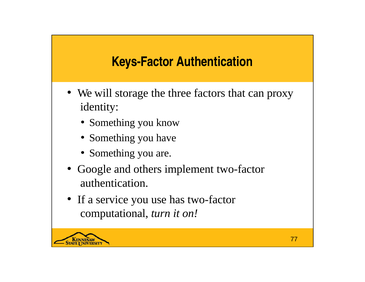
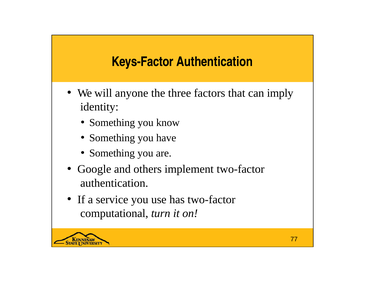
storage: storage -> anyone (132, 93)
proxy: proxy -> imply (280, 93)
